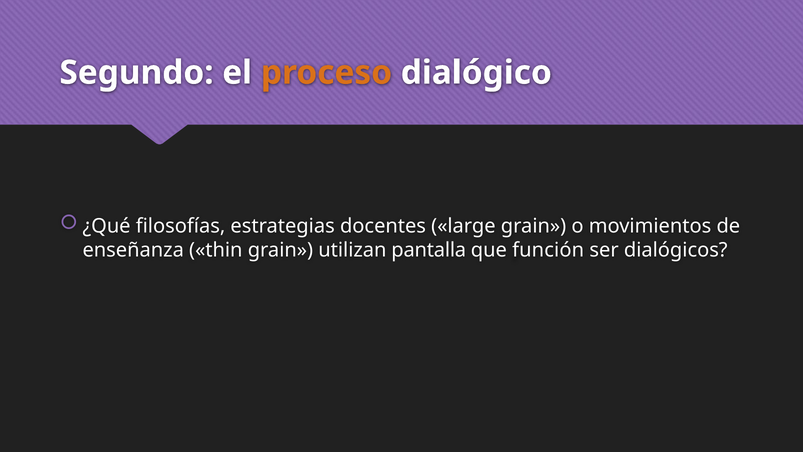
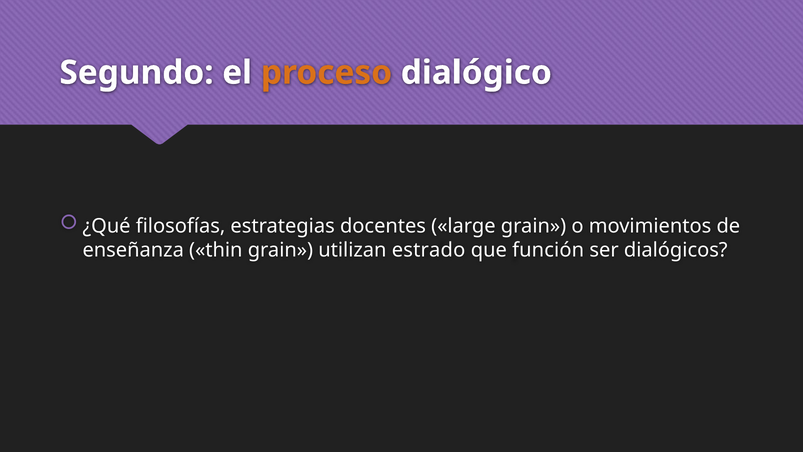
pantalla: pantalla -> estrado (429, 250)
